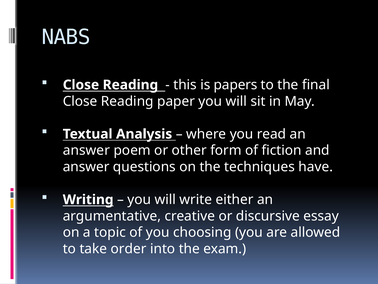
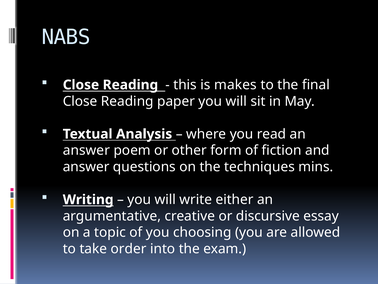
papers: papers -> makes (235, 85)
have: have -> mins (316, 167)
